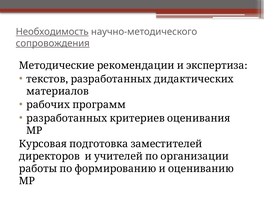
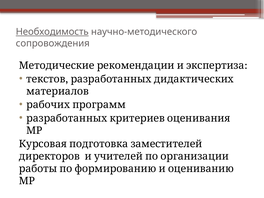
сопровождения underline: present -> none (53, 43)
